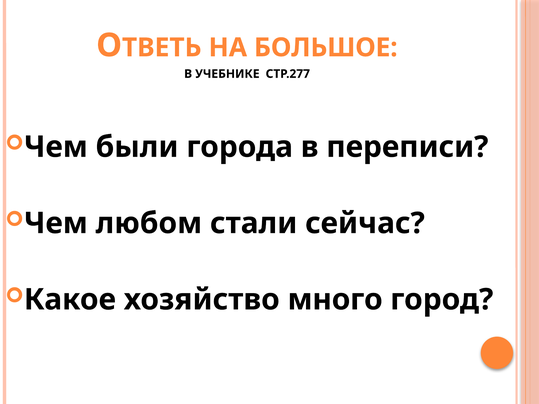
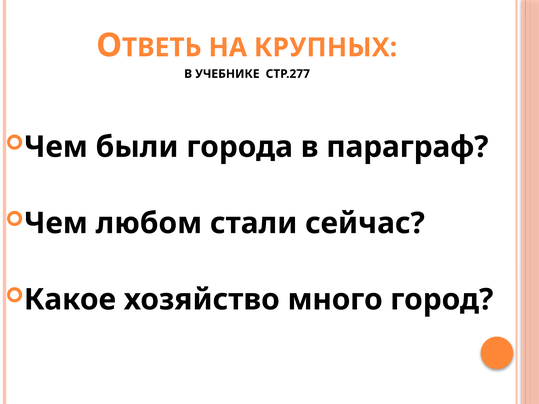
БОЛЬШОЕ: БОЛЬШОЕ -> КРУПНЫХ (326, 48)
переписи: переписи -> параграф (407, 147)
